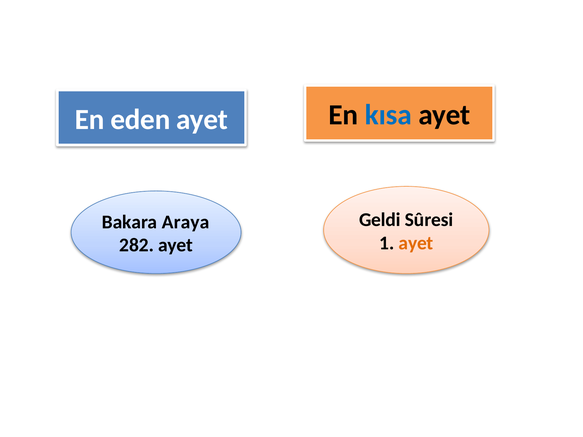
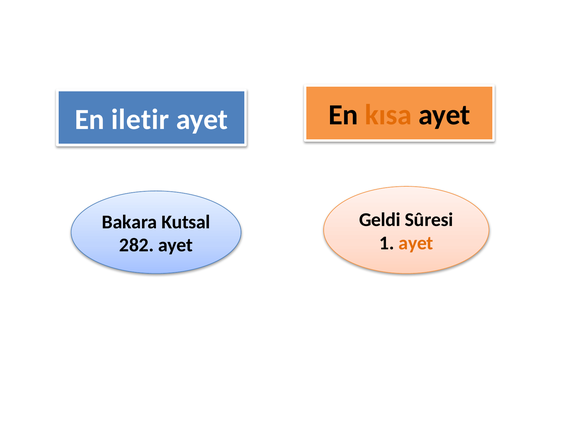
eden: eden -> iletir (140, 120)
kısa colour: blue -> orange (388, 115)
Araya: Araya -> Kutsal (186, 222)
